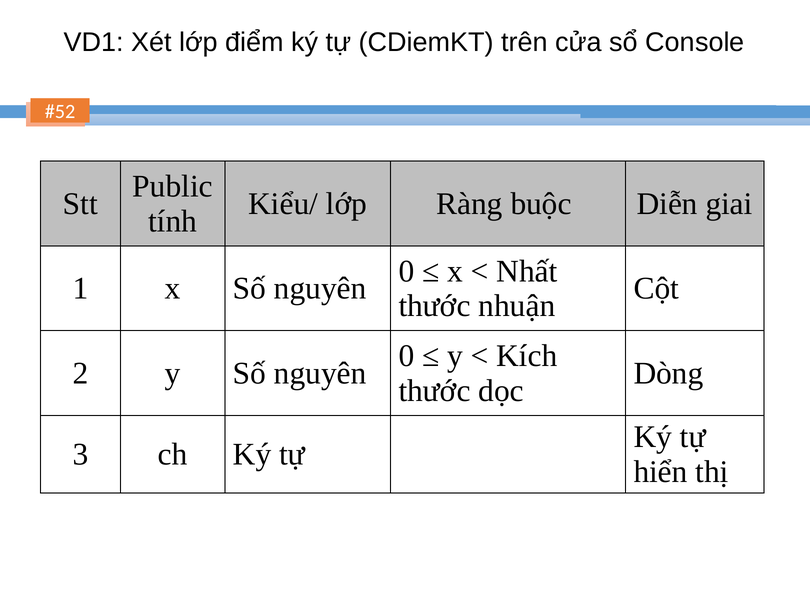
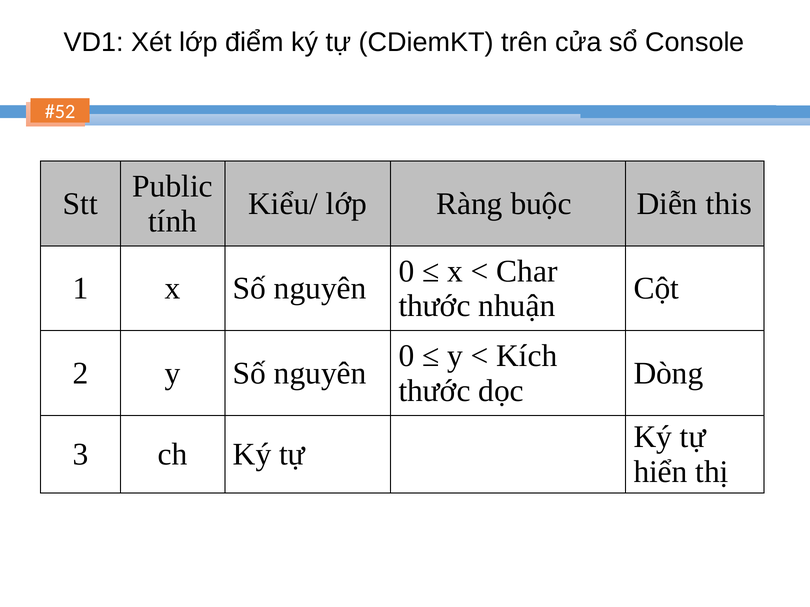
giai: giai -> this (729, 204)
Nhất: Nhất -> Char (527, 271)
